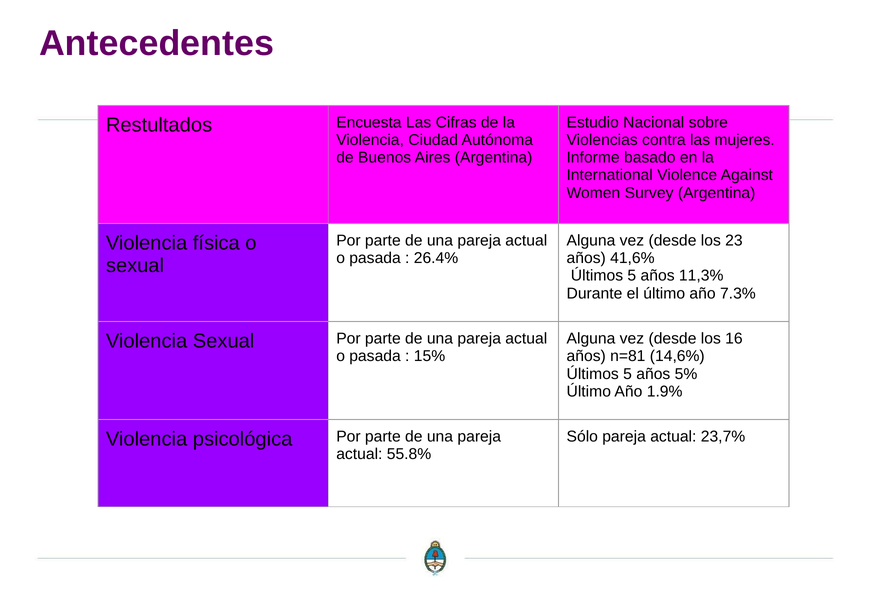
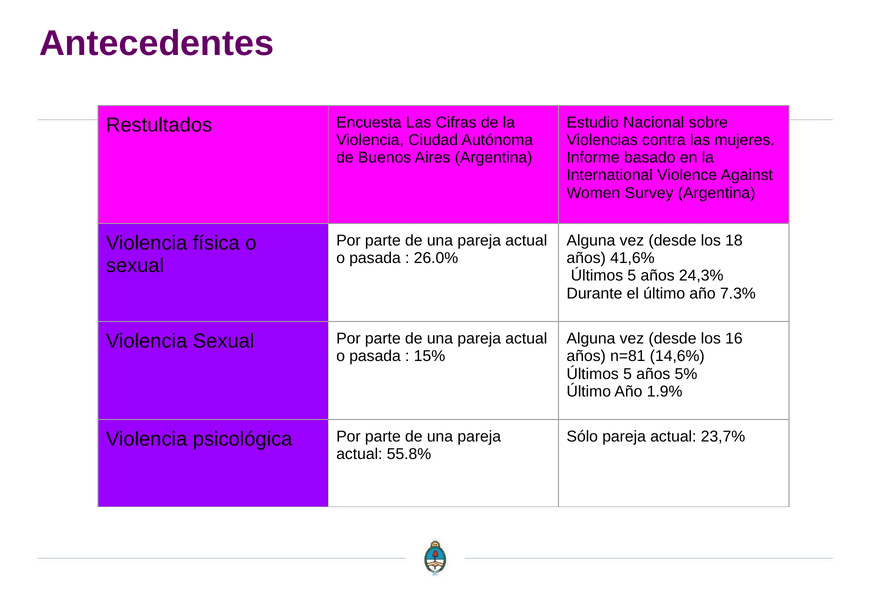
23: 23 -> 18 (734, 241)
26.4%: 26.4% -> 26.0% (436, 258)
11,3%: 11,3% -> 24,3% (701, 276)
